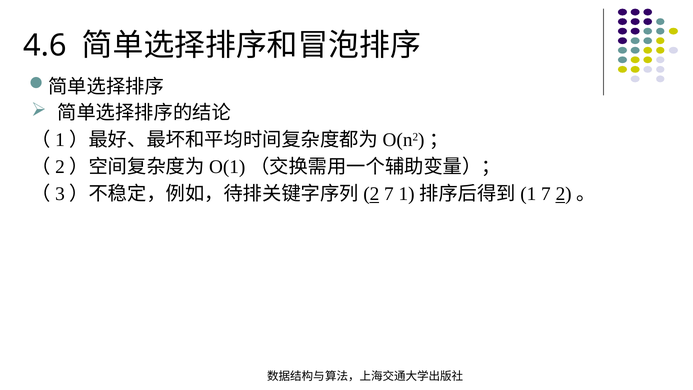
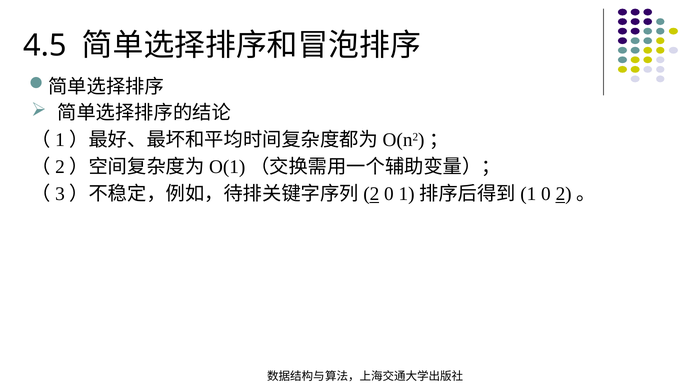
4.6: 4.6 -> 4.5 (45, 46)
7: 7 -> 0 (389, 194)
7: 7 -> 0 (546, 194)
